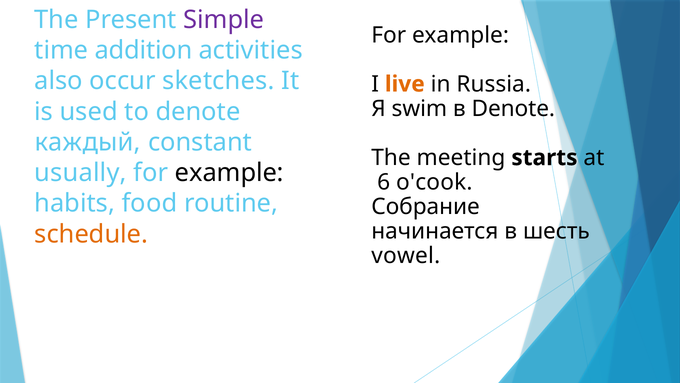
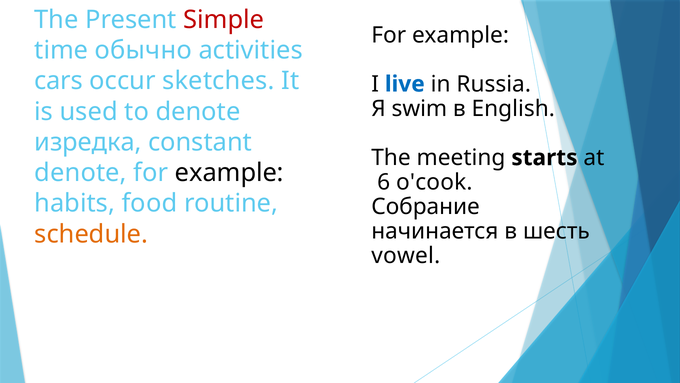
Simple colour: purple -> red (224, 20)
addition: addition -> обычно (143, 50)
also: also -> cars (59, 81)
live colour: orange -> blue (405, 84)
в Denote: Denote -> English (513, 108)
каждый: каждый -> изредка (88, 142)
usually: usually -> denote (81, 173)
